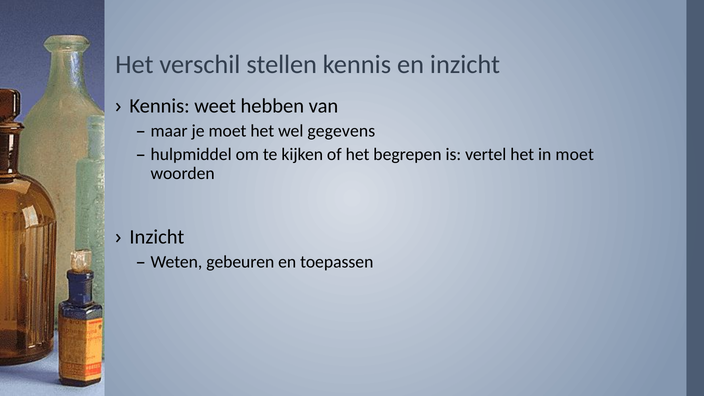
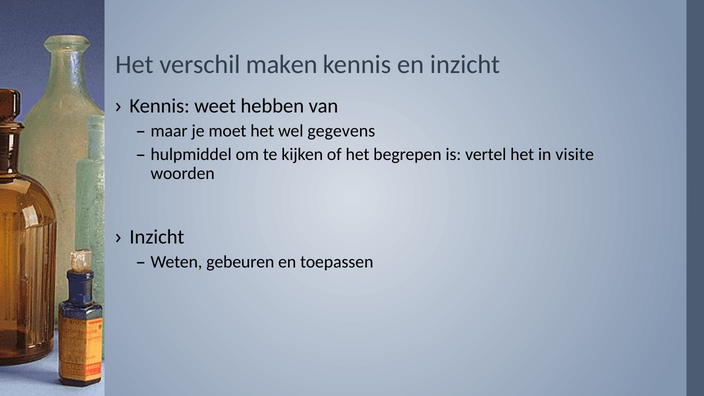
stellen: stellen -> maken (282, 65)
in moet: moet -> visite (575, 154)
